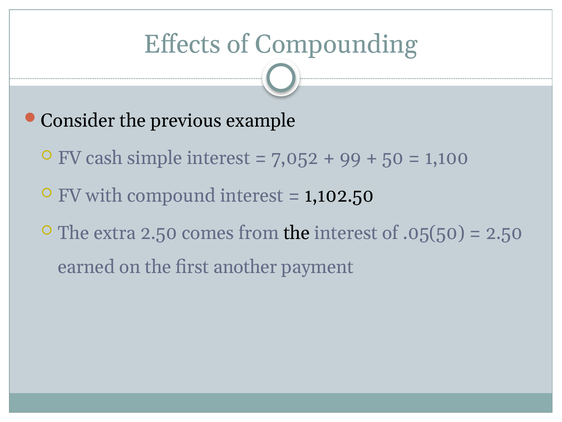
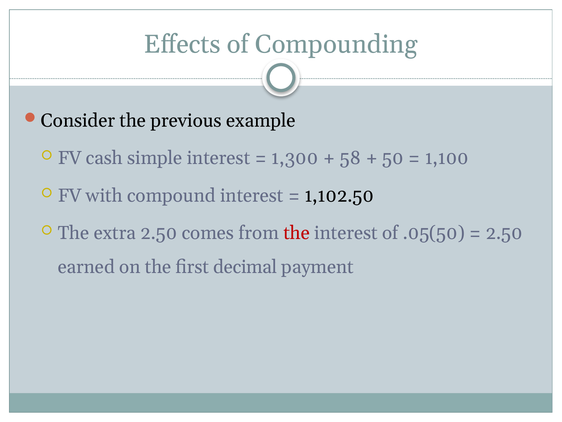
7,052: 7,052 -> 1,300 (295, 158)
99: 99 -> 58 (350, 158)
the colour: black -> red (297, 233)
another: another -> decimal (245, 267)
